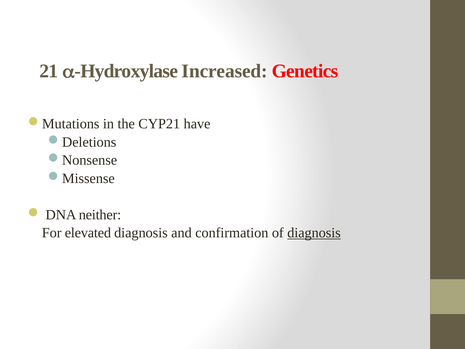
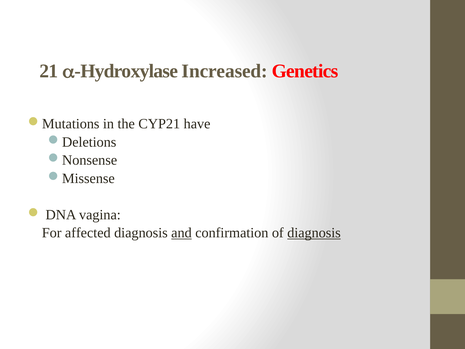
neither: neither -> vagina (100, 215)
elevated: elevated -> affected (88, 233)
and underline: none -> present (181, 233)
